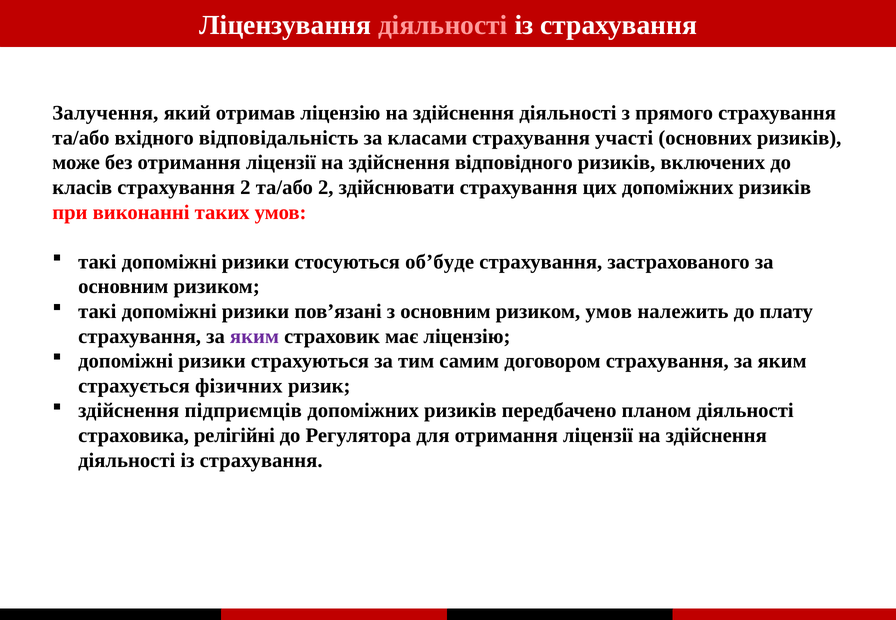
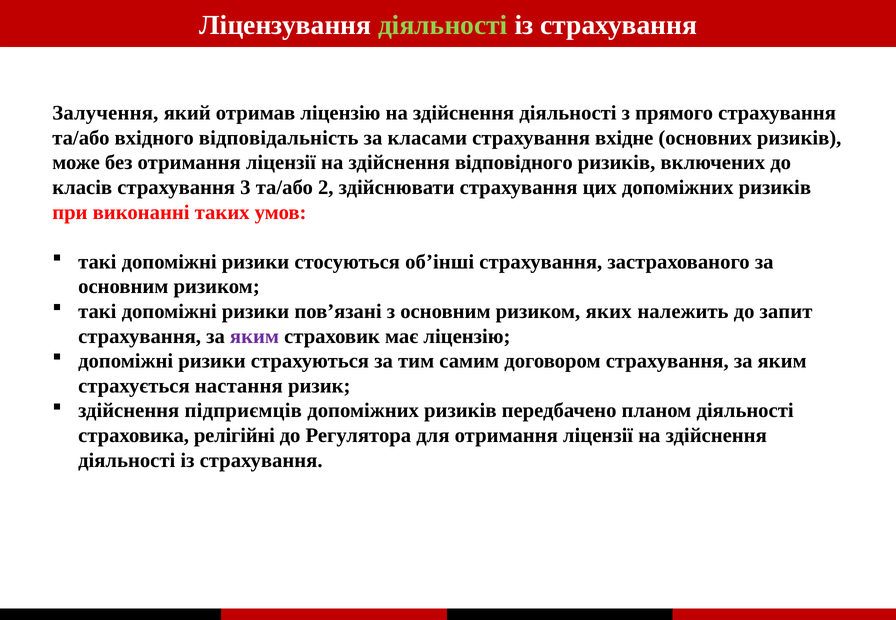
діяльності colour: pink -> light green (443, 25)
участі: участі -> вхідне (624, 138)
страхування 2: 2 -> 3 (245, 188)
об’буде: об’буде -> об’інші (440, 262)
ризиком умов: умов -> яких (609, 312)
плату: плату -> запит (786, 312)
фізичних: фізичних -> настання (239, 386)
